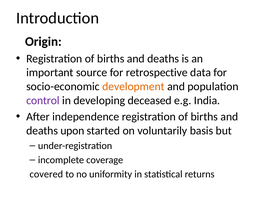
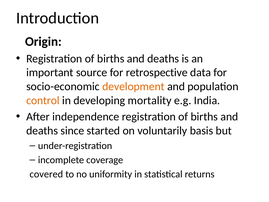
control colour: purple -> orange (43, 100)
deceased: deceased -> mortality (150, 100)
upon: upon -> since (72, 130)
